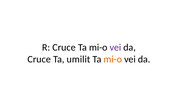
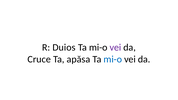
R Cruce: Cruce -> Duios (64, 47)
umilit: umilit -> apăsa (78, 59)
mi-o colour: orange -> blue (113, 59)
